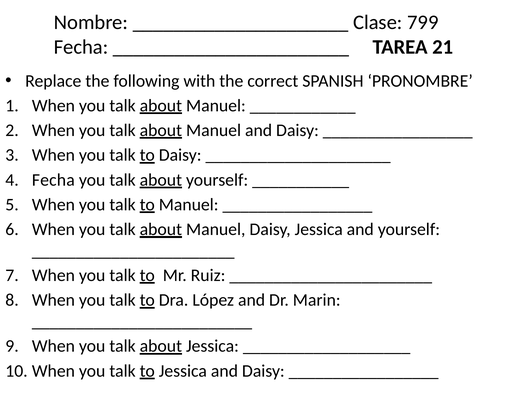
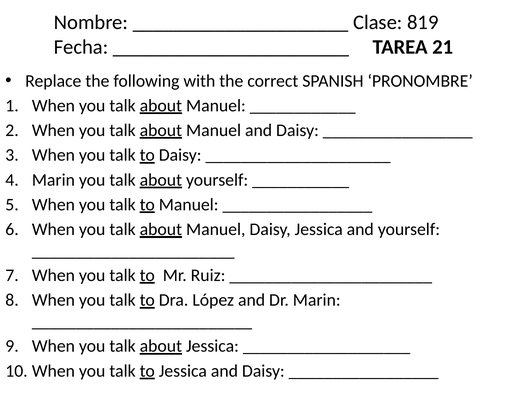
799: 799 -> 819 (423, 22)
Fecha: Fecha -> Marin (53, 180)
